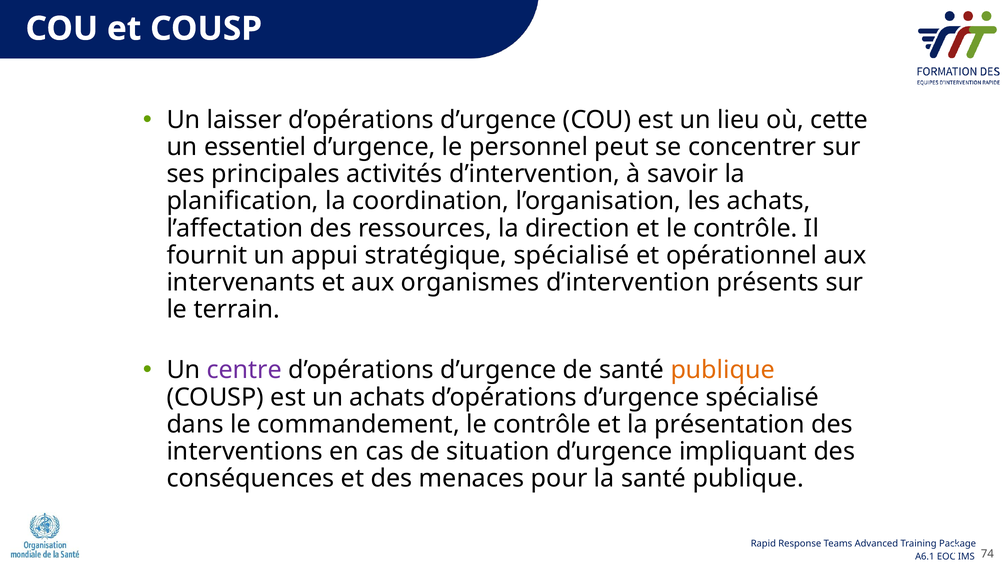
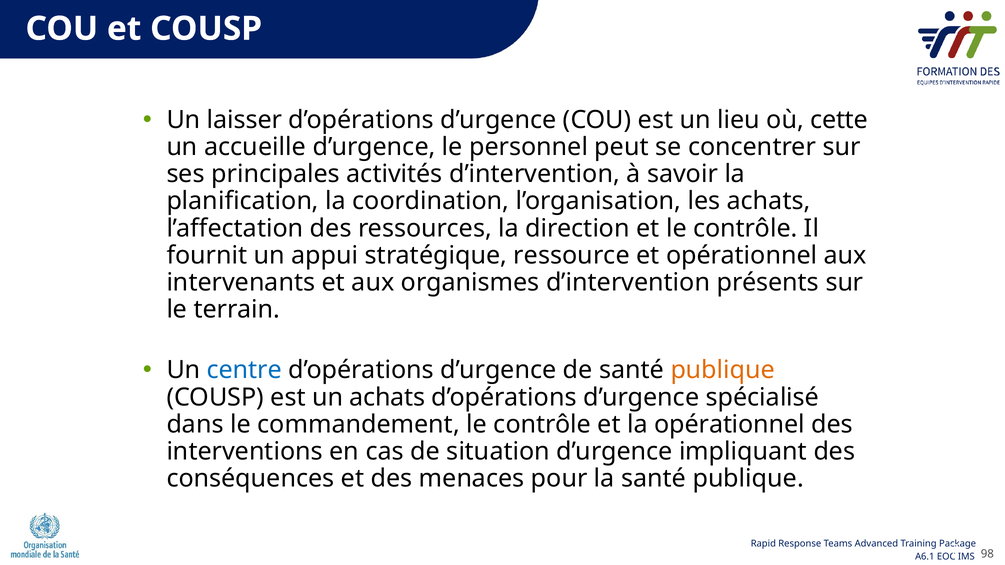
essentiel: essentiel -> accueille (255, 147)
stratégique spécialisé: spécialisé -> ressource (572, 256)
centre colour: purple -> blue (244, 370)
la présentation: présentation -> opérationnel (730, 425)
74: 74 -> 98 (987, 554)
